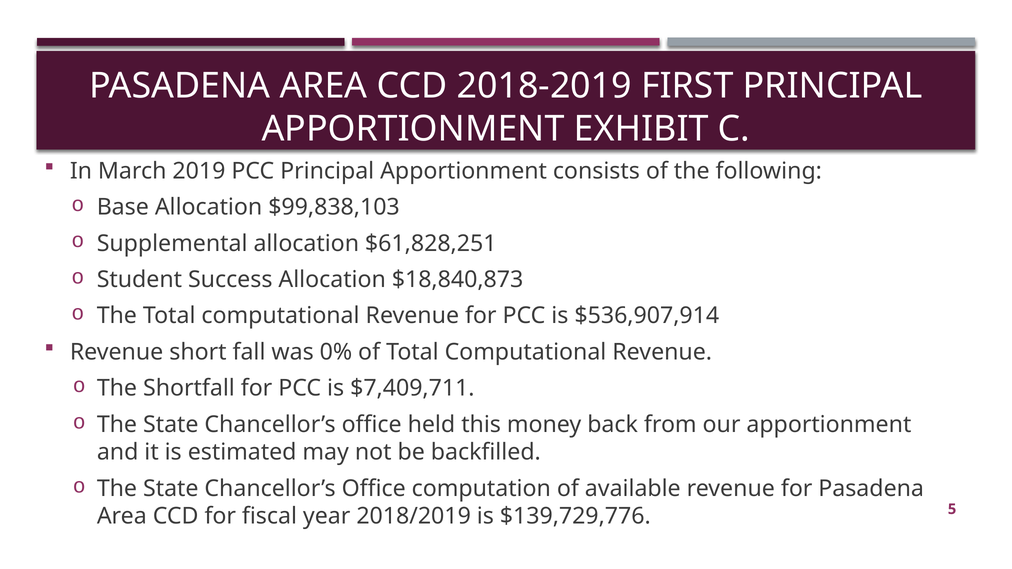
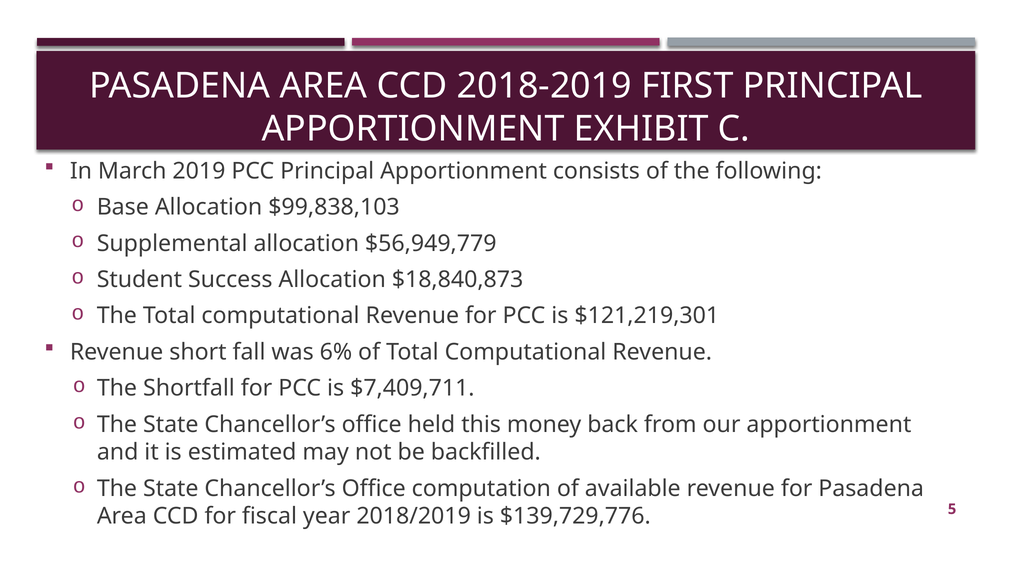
$61,828,251: $61,828,251 -> $56,949,779 (431, 243)
$536,907,914: $536,907,914 -> $121,219,301 (647, 316)
0%: 0% -> 6% (336, 352)
